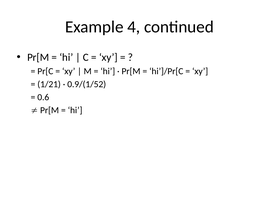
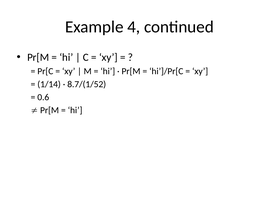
1/21: 1/21 -> 1/14 (49, 84)
0.9/(1/52: 0.9/(1/52 -> 8.7/(1/52 (87, 84)
